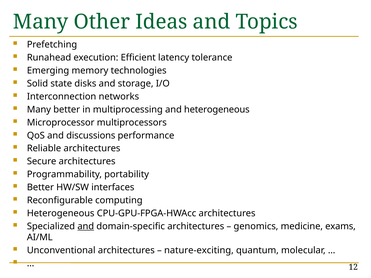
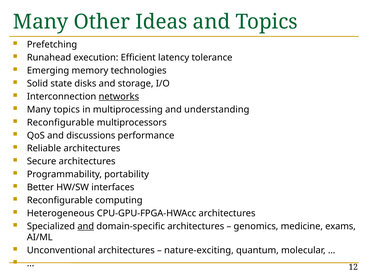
networks underline: none -> present (119, 97)
Many better: better -> topics (67, 110)
and heterogeneous: heterogeneous -> understanding (217, 110)
Microprocessor: Microprocessor -> Reconfigurable (61, 123)
